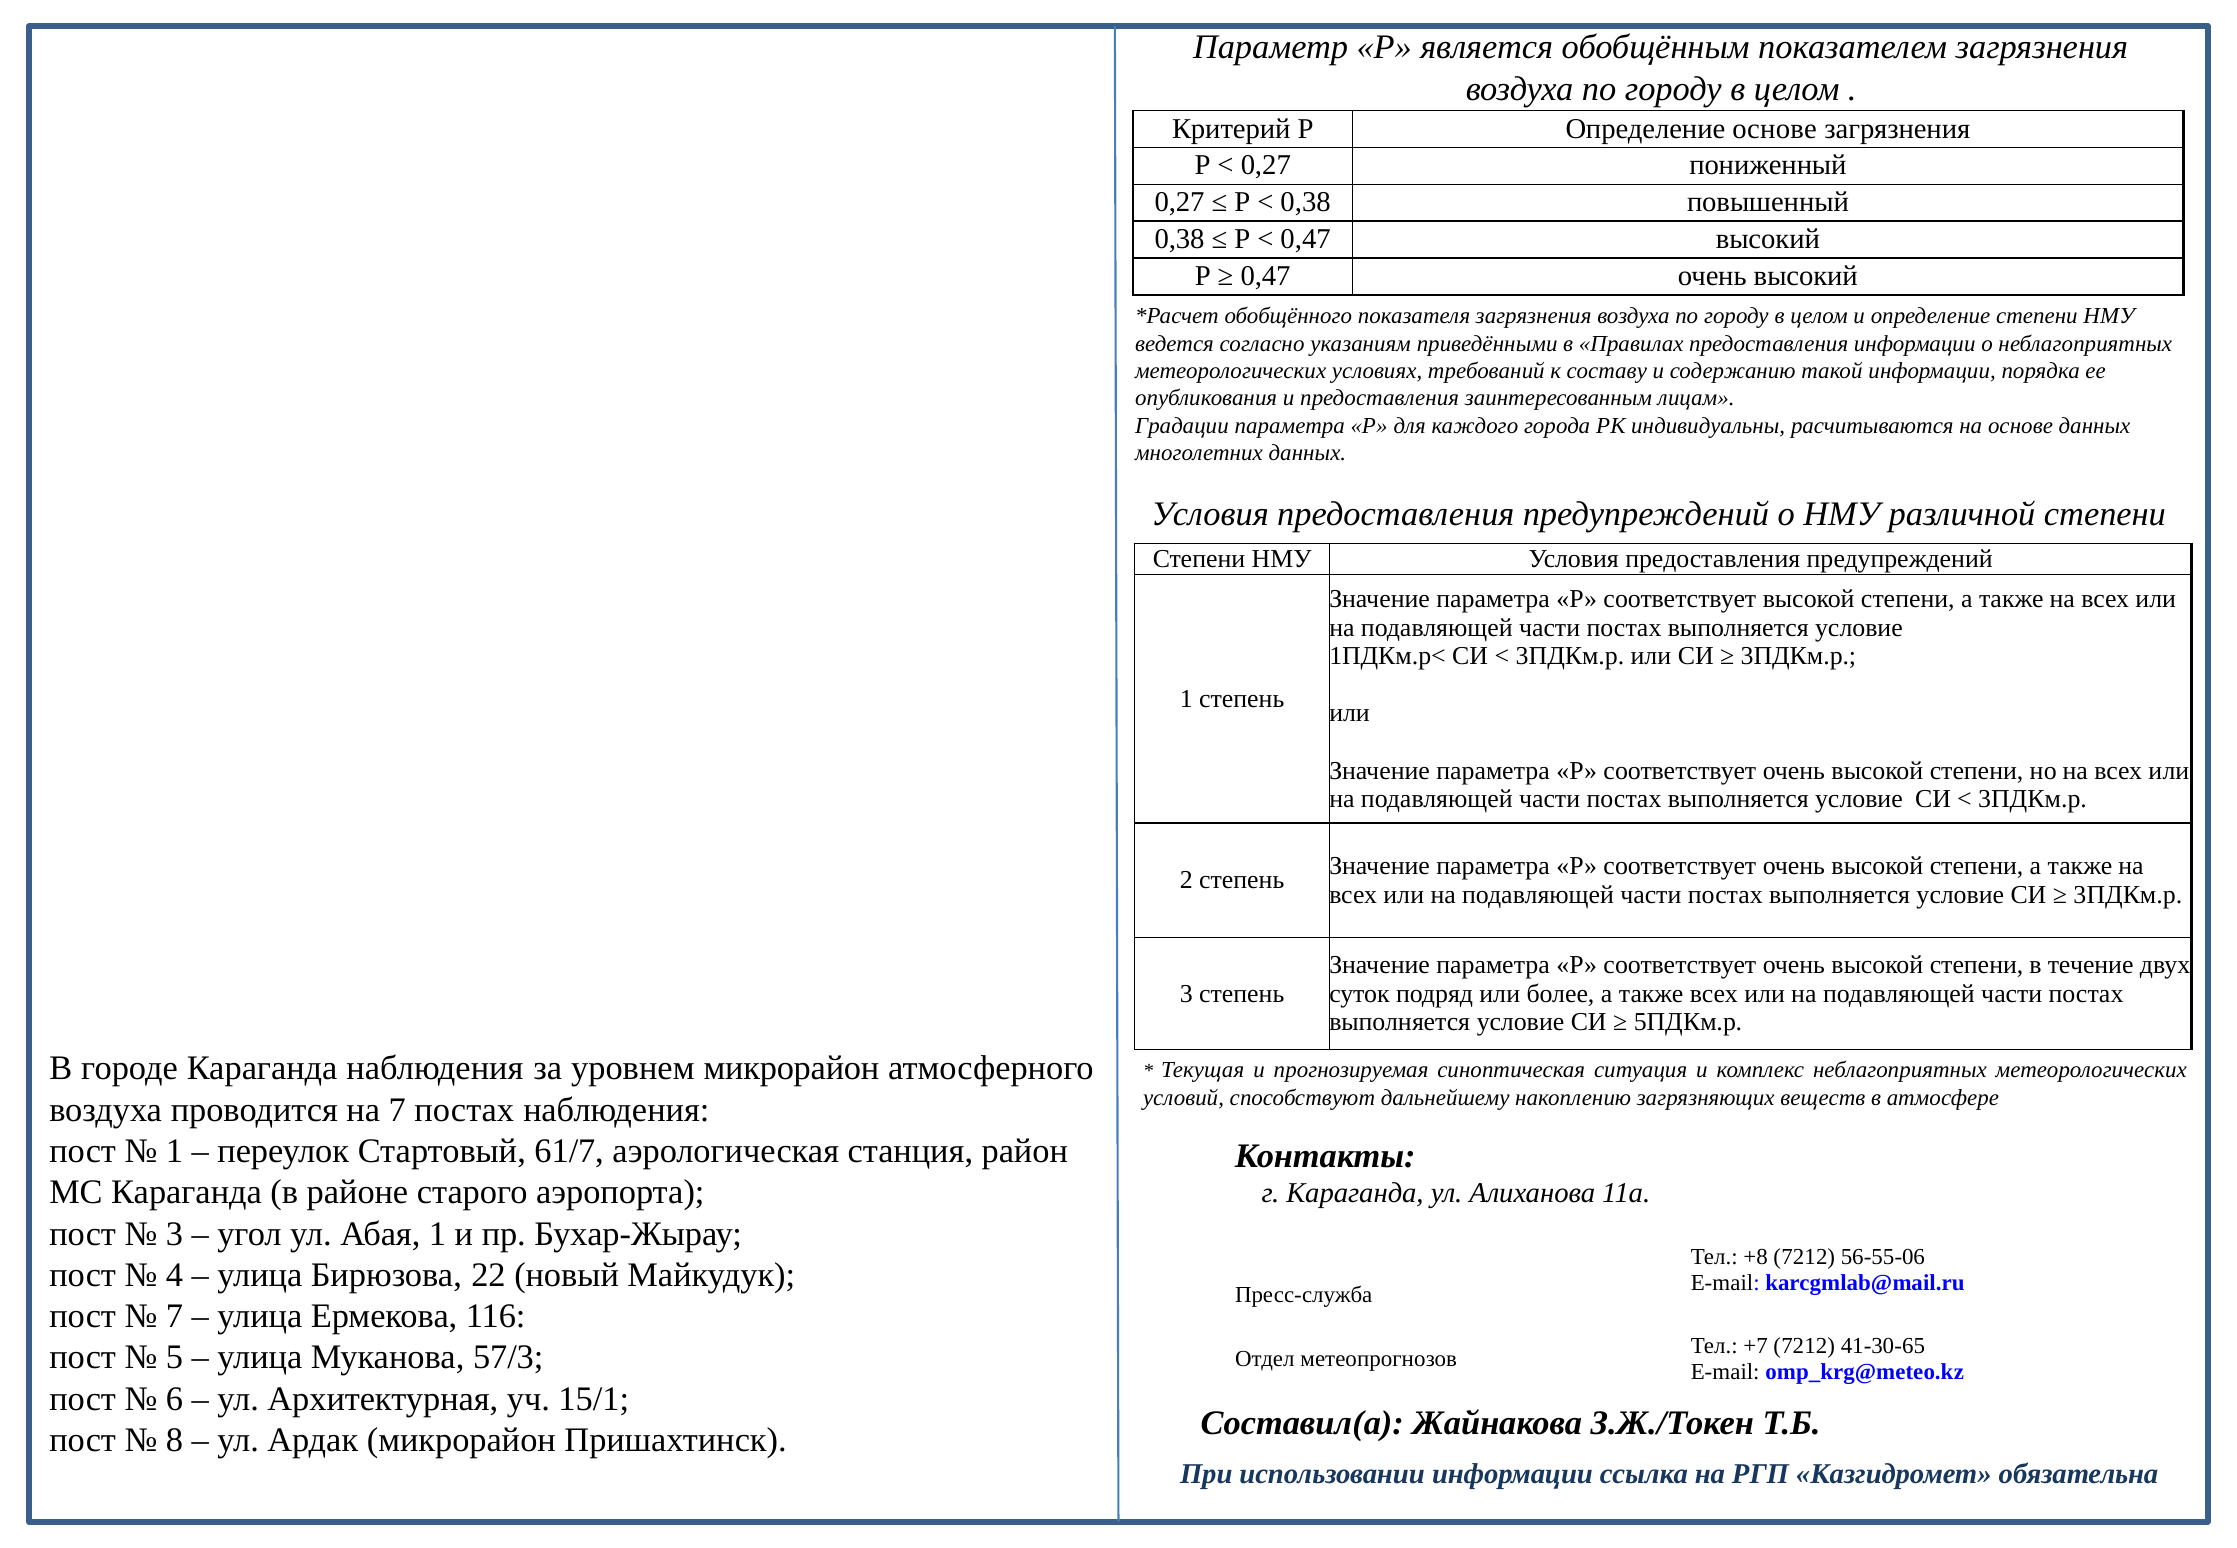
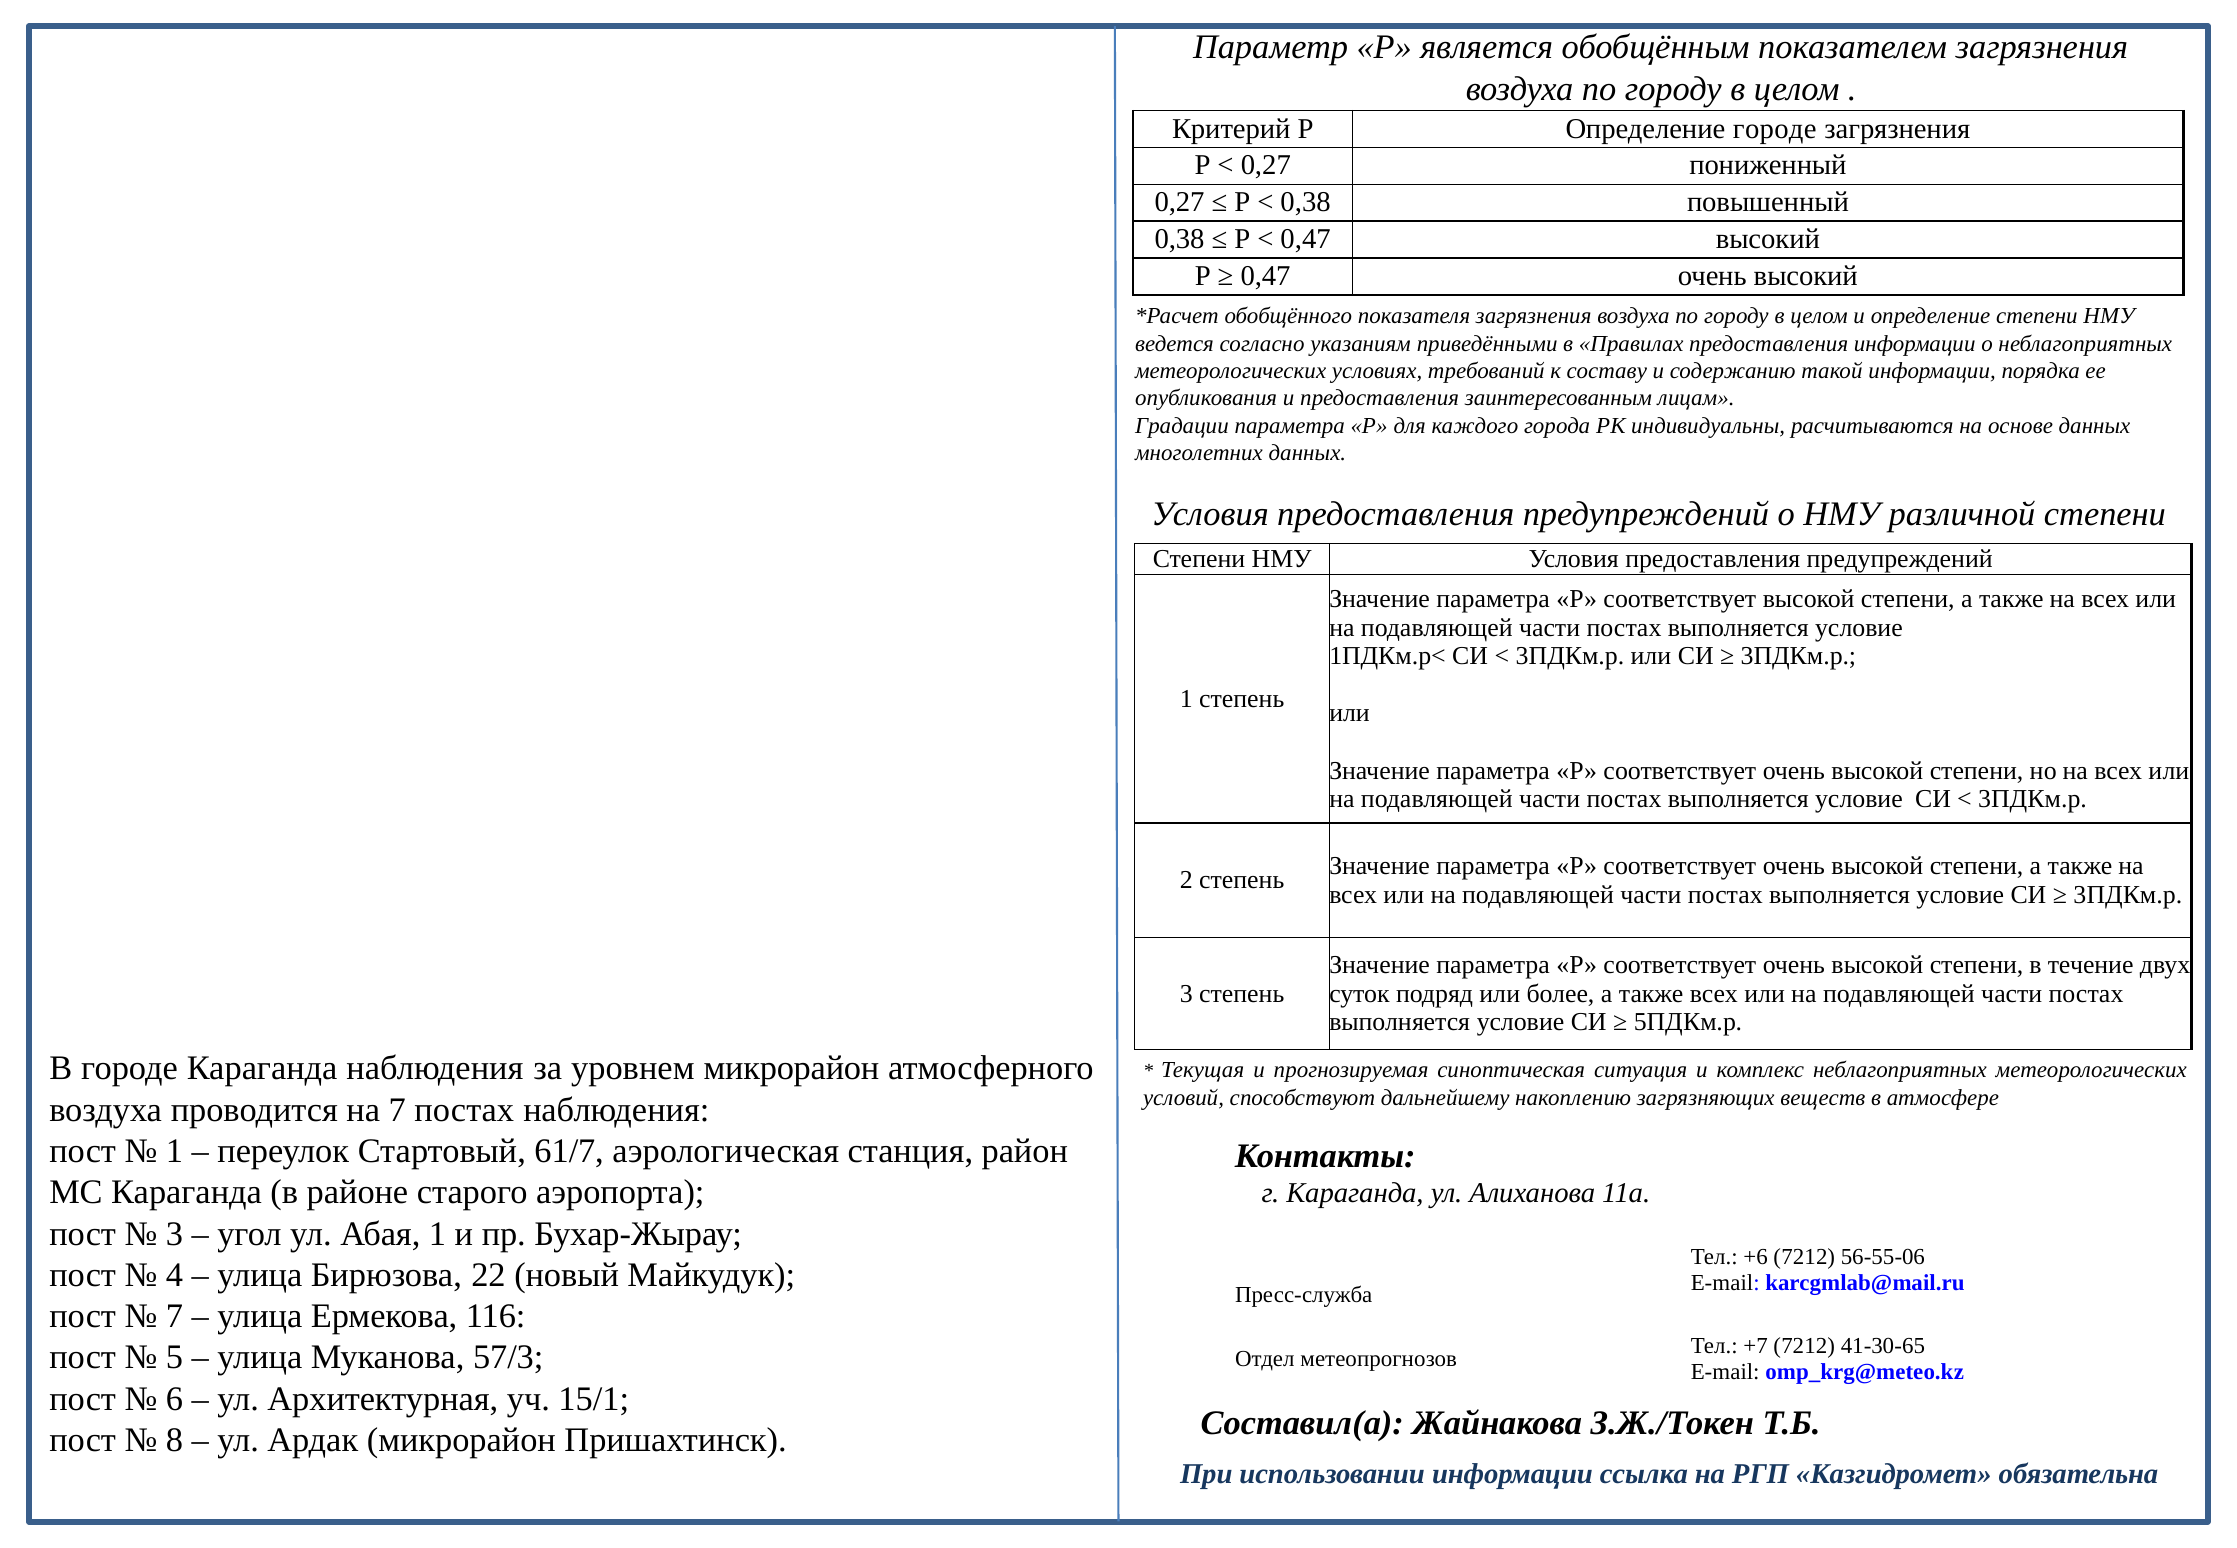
Определение основе: основе -> городе (1775, 129)
+8: +8 -> +6 (1756, 1258)
